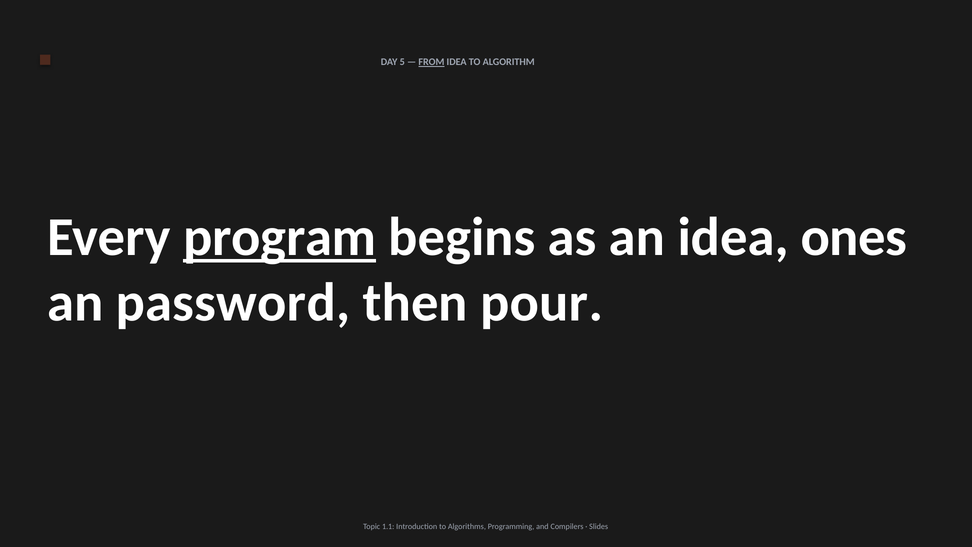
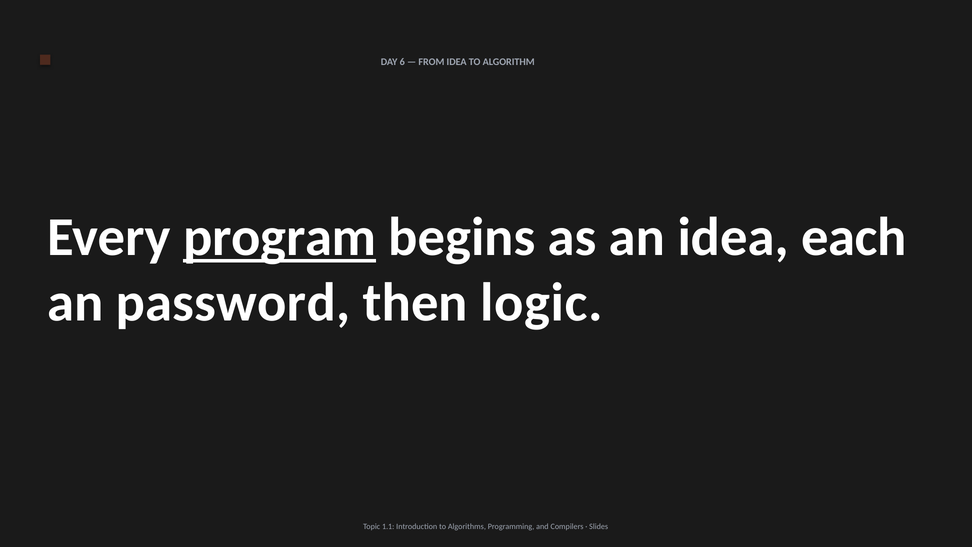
5: 5 -> 6 (402, 62)
FROM underline: present -> none (431, 62)
ones: ones -> each (854, 237)
pour: pour -> logic (541, 303)
